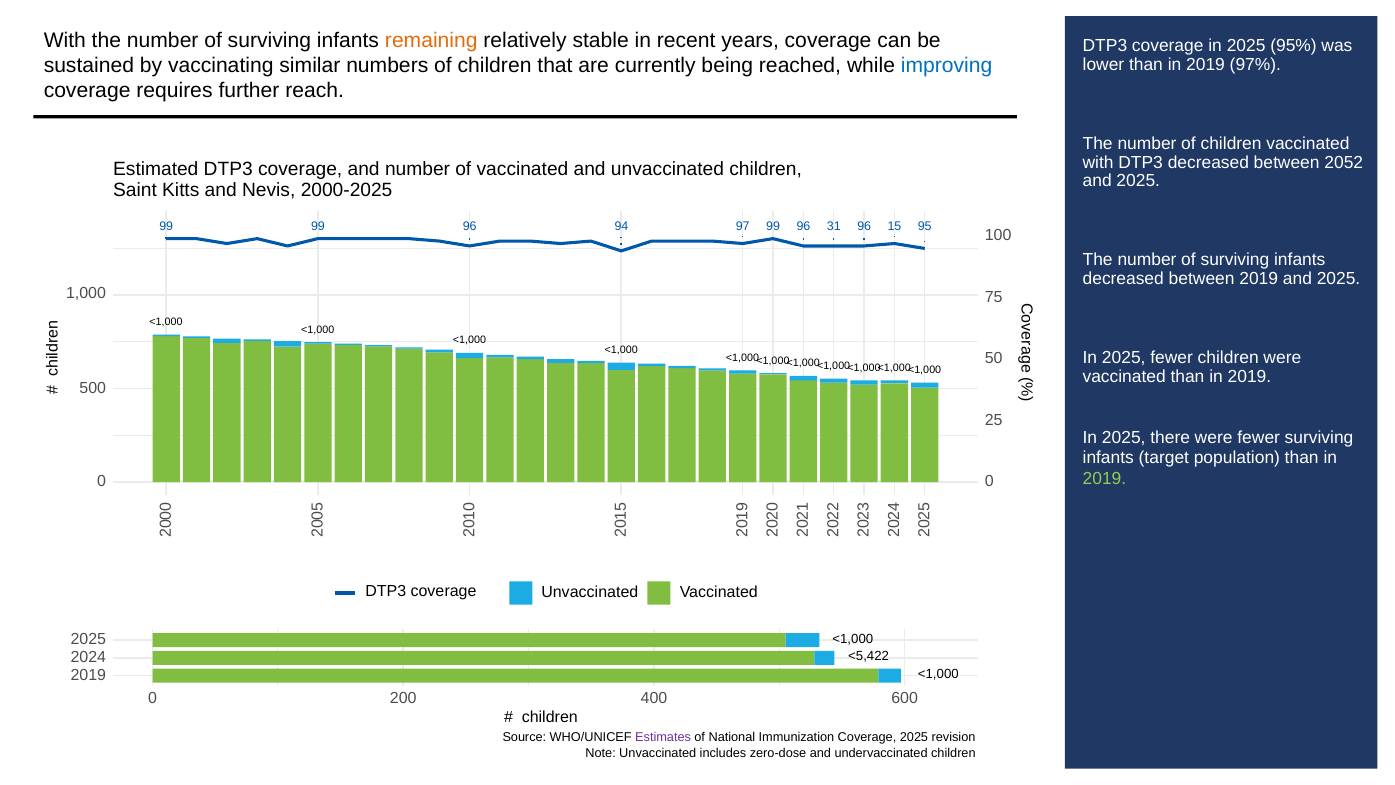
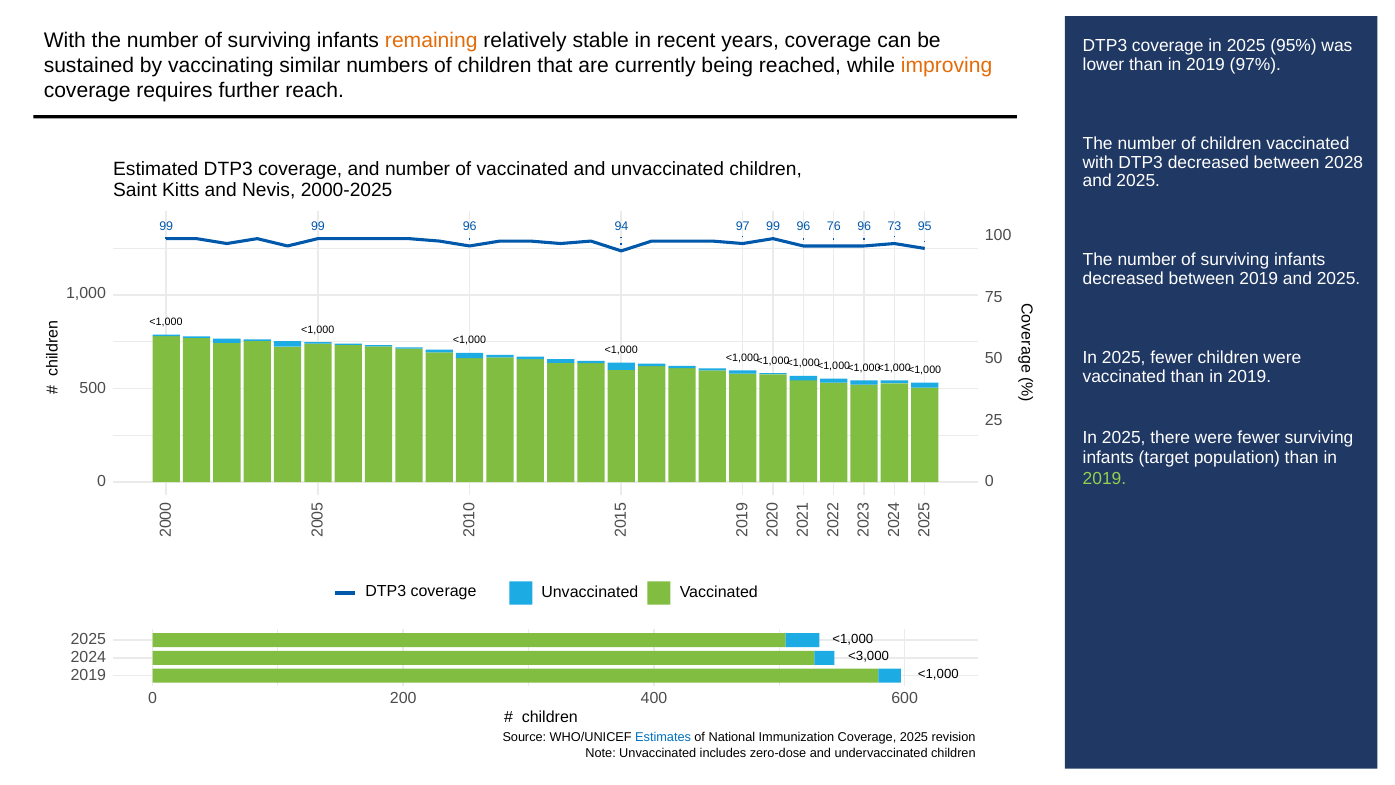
improving colour: blue -> orange (947, 65)
2052: 2052 -> 2028 (1344, 162)
31: 31 -> 76 (834, 226)
15: 15 -> 73 (894, 226)
<5,422: <5,422 -> <3,000 (869, 656)
Estimates colour: purple -> blue (663, 737)
